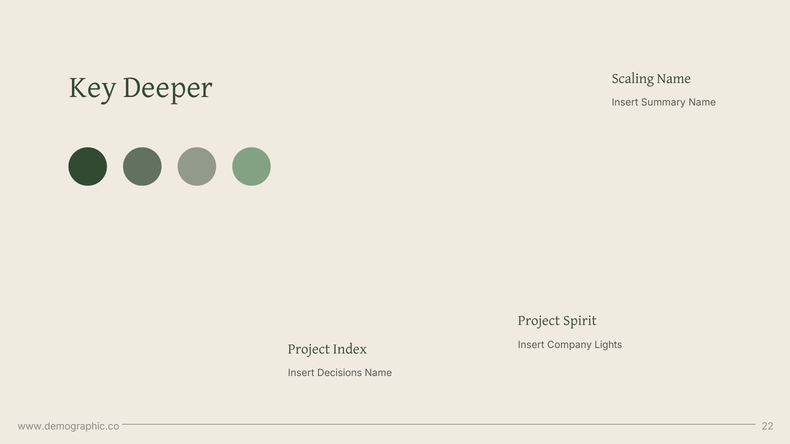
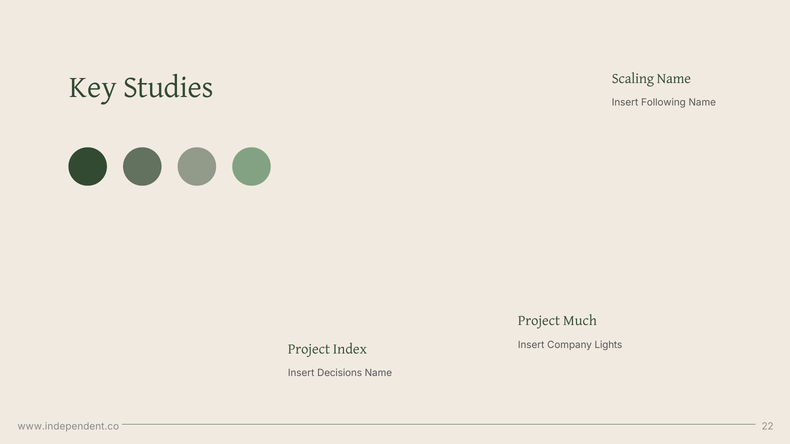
Deeper: Deeper -> Studies (168, 87)
Summary: Summary -> Following (663, 103)
Spirit: Spirit -> Much (580, 321)
www.demographic.co: www.demographic.co -> www.independent.co (68, 427)
